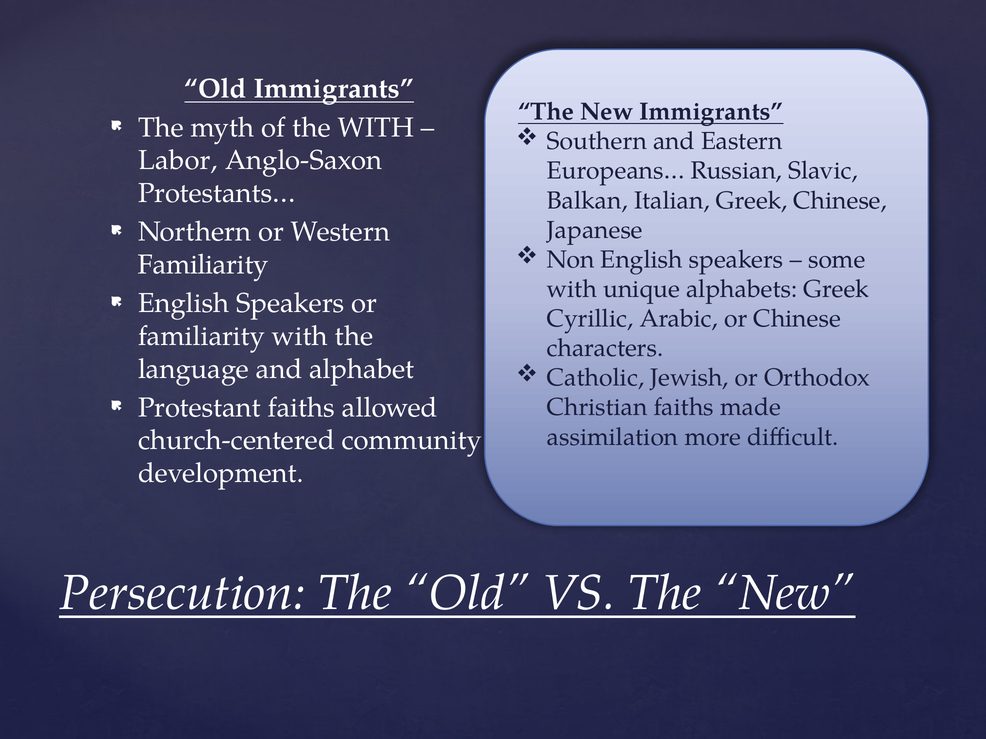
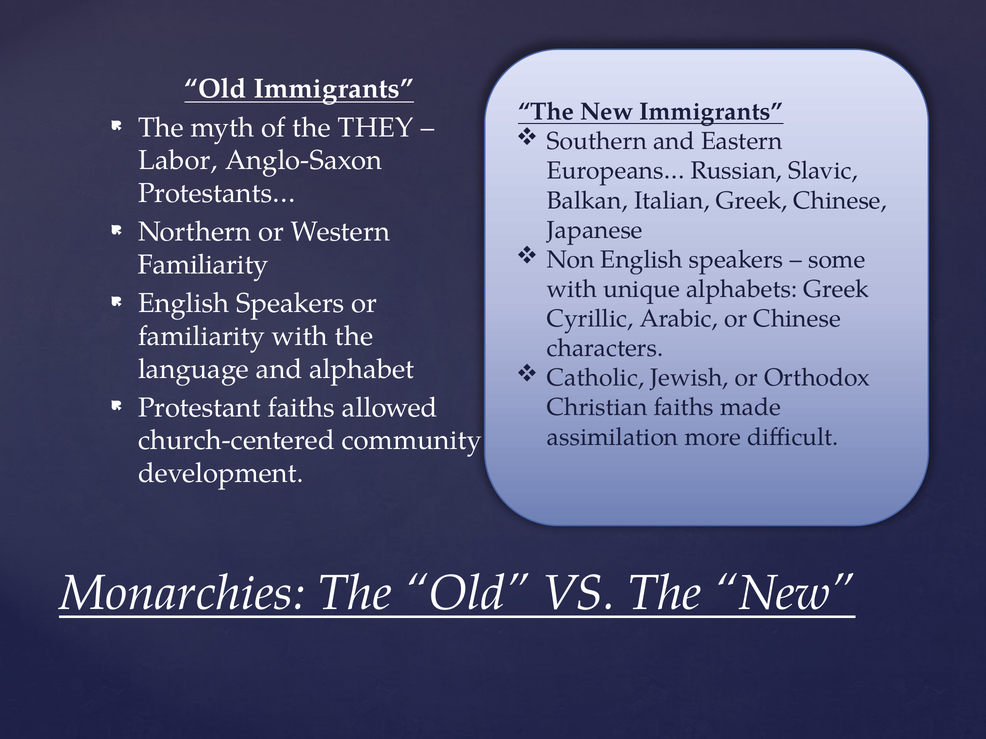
the WITH: WITH -> THEY (376, 128)
Persecution: Persecution -> Monarchies (182, 593)
